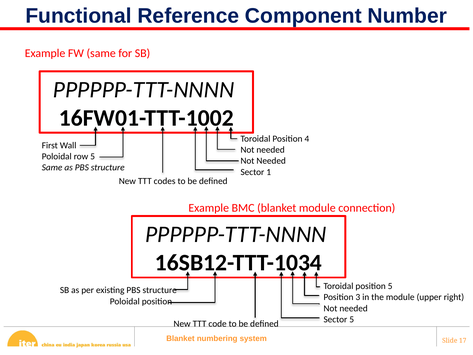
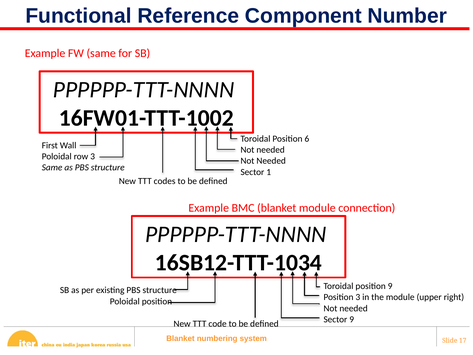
4: 4 -> 6 (307, 139)
row 5: 5 -> 3 (93, 156)
position 5: 5 -> 9 (390, 286)
Sector 5: 5 -> 9 (352, 319)
